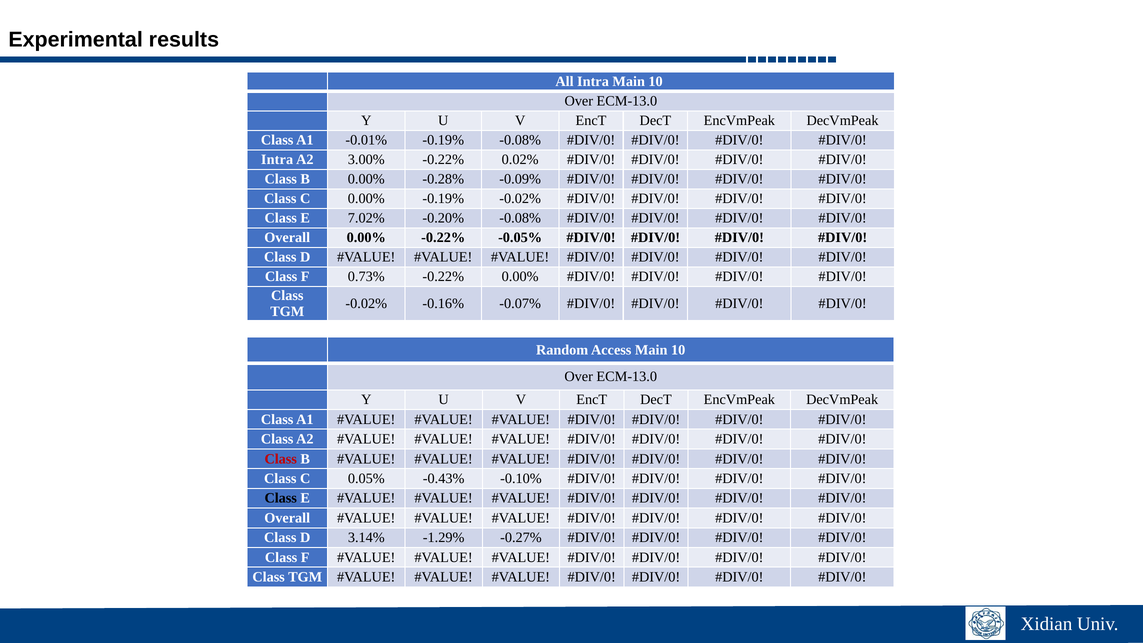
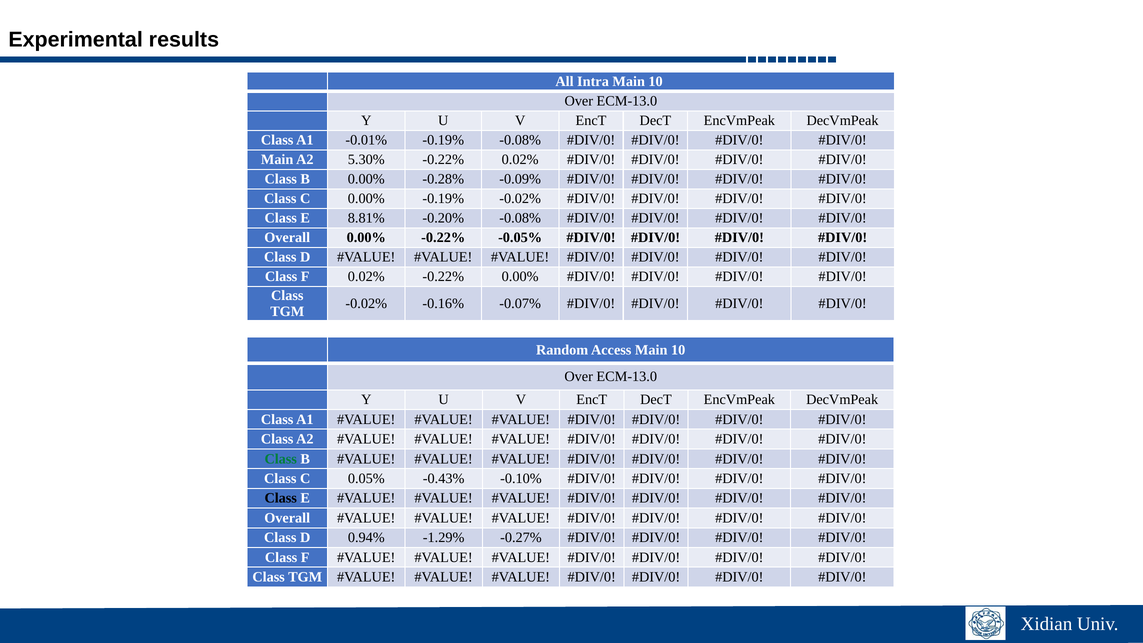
Intra: Intra -> Main (277, 160)
3.00%: 3.00% -> 5.30% (366, 160)
7.02%: 7.02% -> 8.81% (366, 218)
F 0.73%: 0.73% -> 0.02% (366, 277)
Class colour: red -> green (281, 459)
3.14%: 3.14% -> 0.94% (366, 538)
